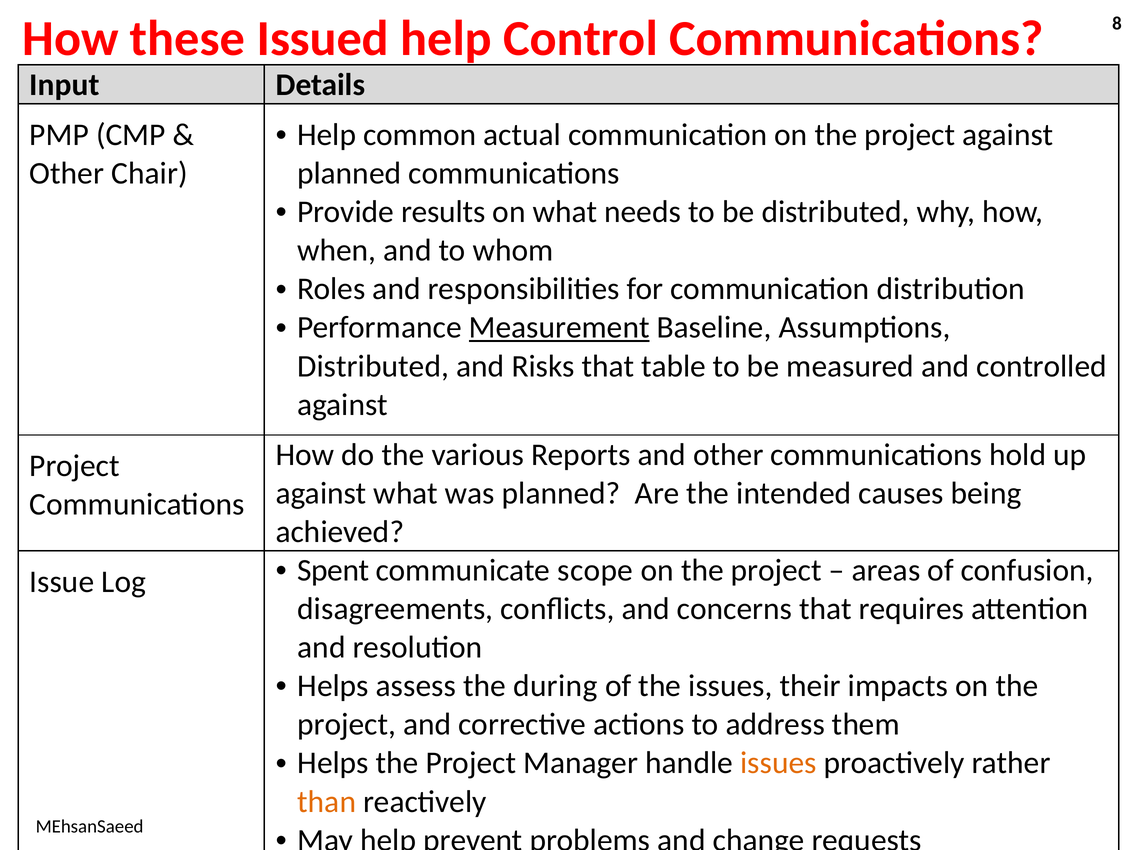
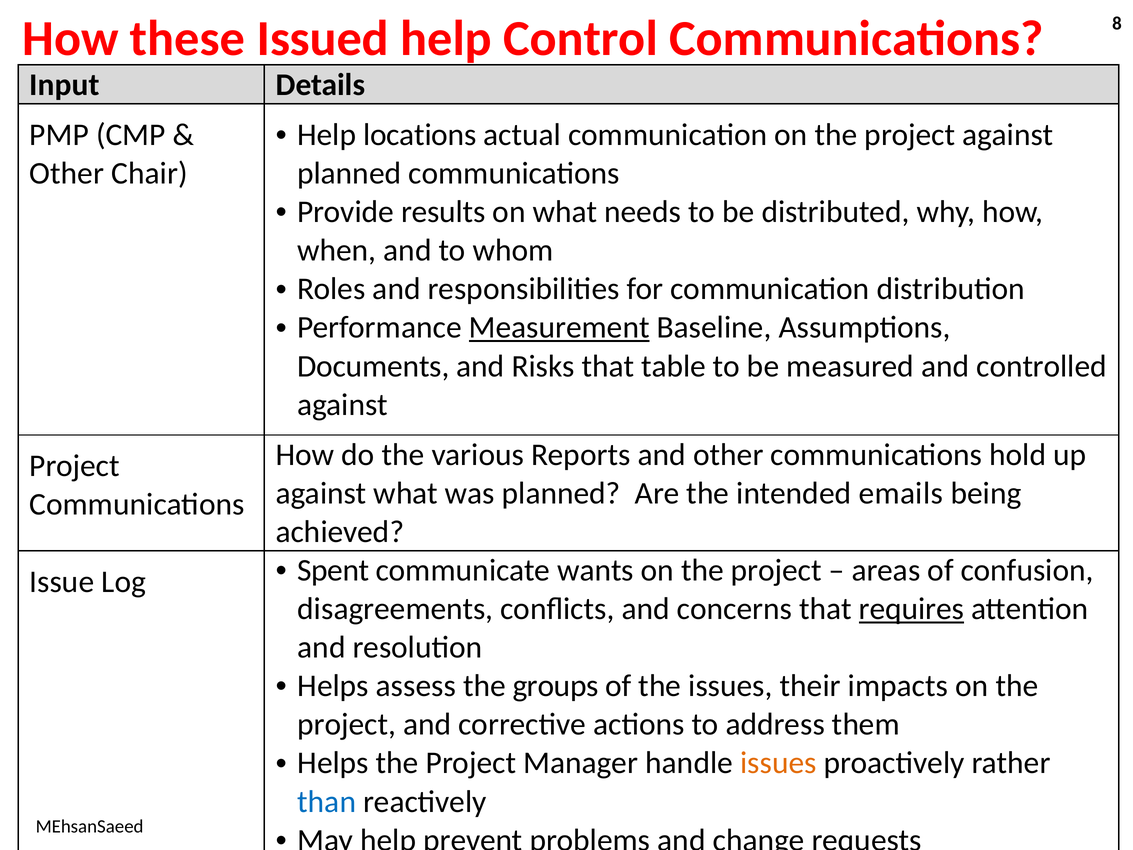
common: common -> locations (420, 135)
Distributed: Distributed -> Documents (373, 366)
causes: causes -> emails (901, 493)
scope: scope -> wants (595, 570)
requires underline: none -> present (911, 609)
during: during -> groups (556, 686)
than colour: orange -> blue (327, 801)
